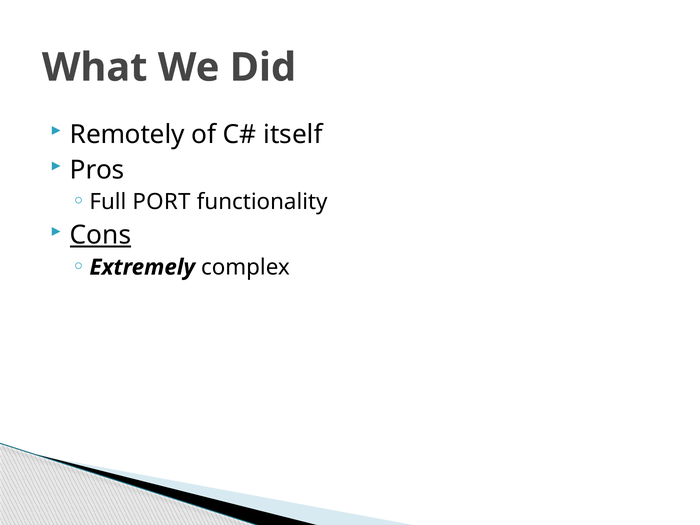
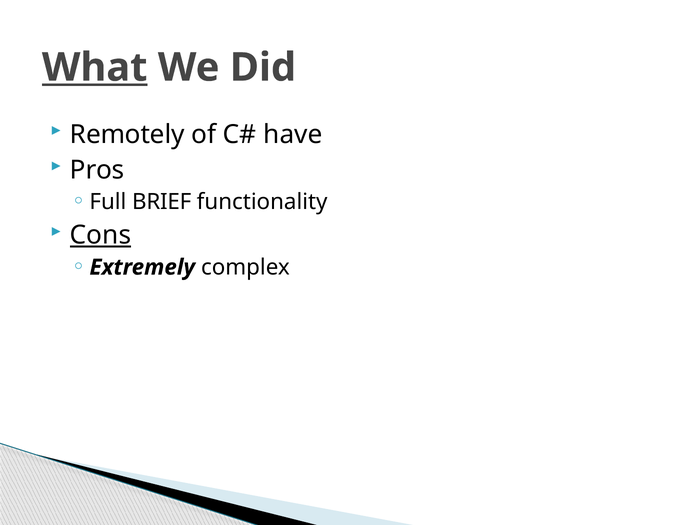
What underline: none -> present (95, 68)
itself: itself -> have (293, 134)
PORT: PORT -> BRIEF (162, 202)
